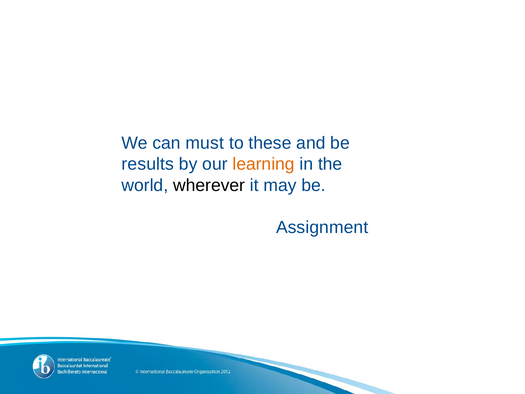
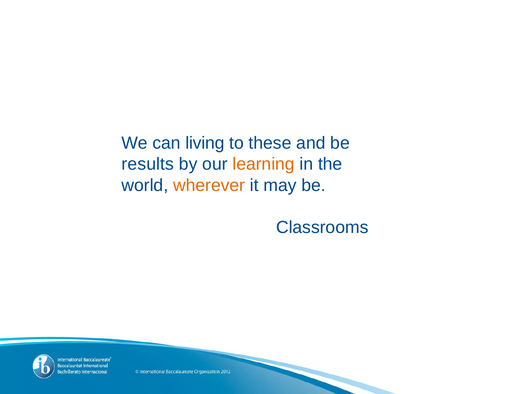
must: must -> living (205, 143)
wherever colour: black -> orange (209, 185)
Assignment: Assignment -> Classrooms (322, 227)
